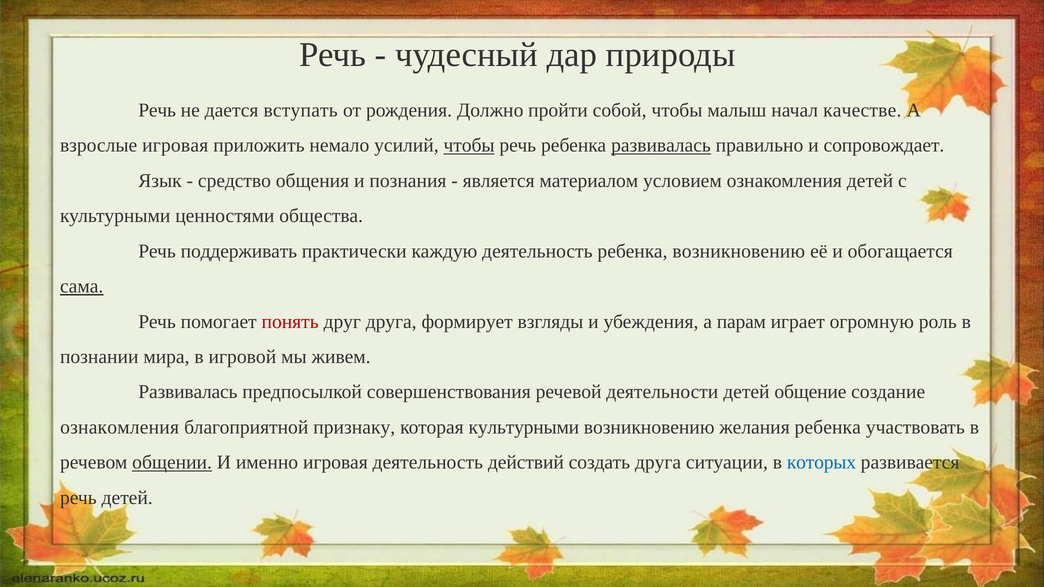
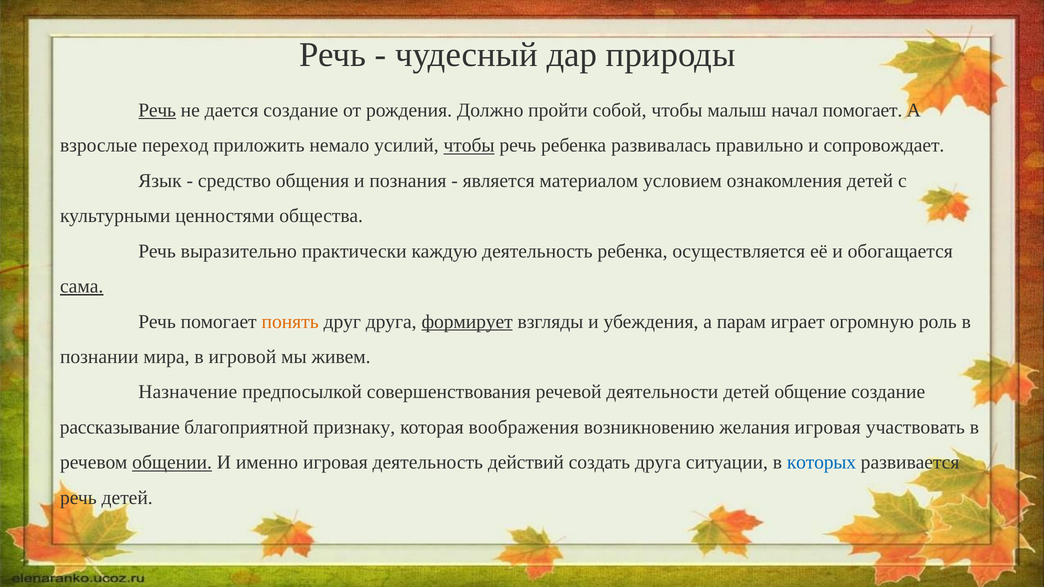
Речь underline: none -> present (157, 110)
дается вступать: вступать -> создание (301, 110)
начал качестве: качестве -> помогает (862, 110)
взрослые игровая: игровая -> переход (175, 146)
развивалась underline: present -> none (661, 146)
поддерживать: поддерживать -> выразительно (239, 251)
ребенка возникновению: возникновению -> осуществляется (739, 251)
понять colour: red -> orange (290, 322)
формирует underline: none -> present (467, 322)
Развивалась: Развивалась -> Назначение (188, 392)
ознакомления: ознакомления -> рассказывание (120, 427)
которая культурными: культурными -> воображения (524, 427)
желания ребенка: ребенка -> игровая (828, 427)
